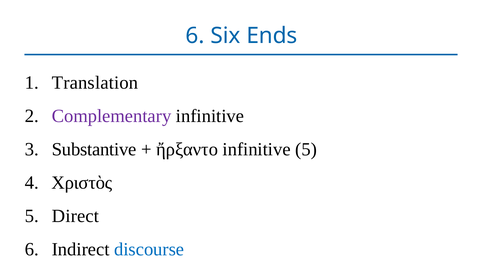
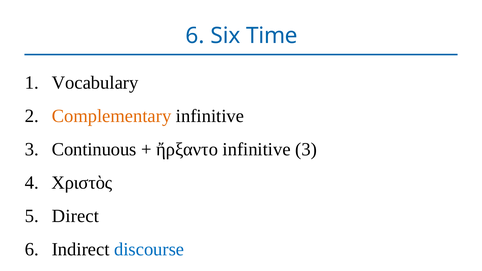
Ends: Ends -> Time (272, 36)
Translation: Translation -> Vocabulary (95, 83)
Complementary colour: purple -> orange (112, 116)
Substantive: Substantive -> Continuous (94, 149)
5: 5 -> 3 (306, 149)
